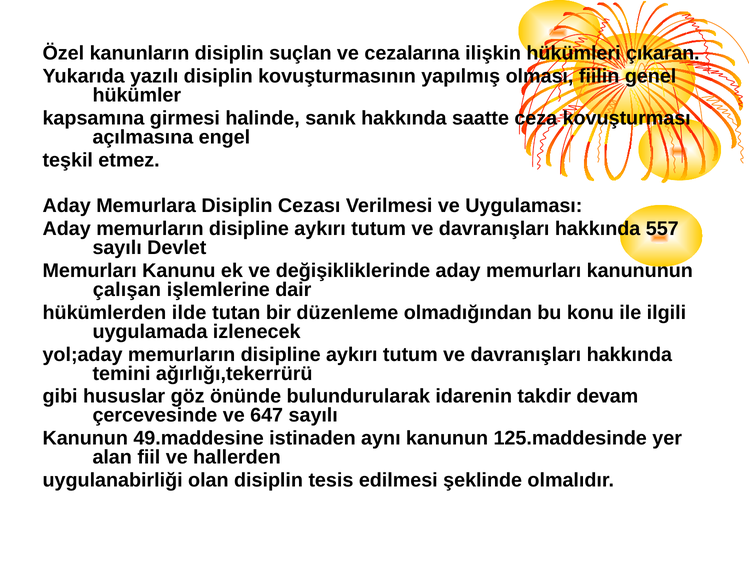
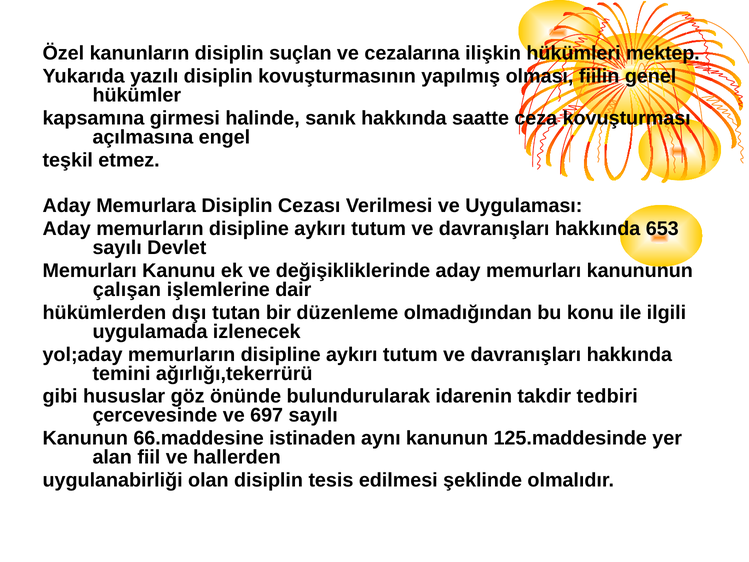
çıkaran: çıkaran -> mektep (663, 53)
557: 557 -> 653 (662, 229)
ilde: ilde -> dışı (189, 313)
devam: devam -> tedbiri (607, 396)
647: 647 -> 697 (267, 415)
49.maddesine: 49.maddesine -> 66.maddesine (199, 438)
